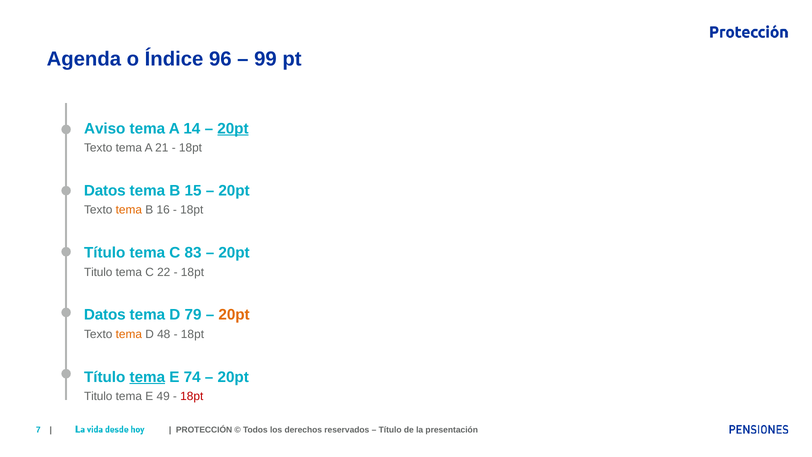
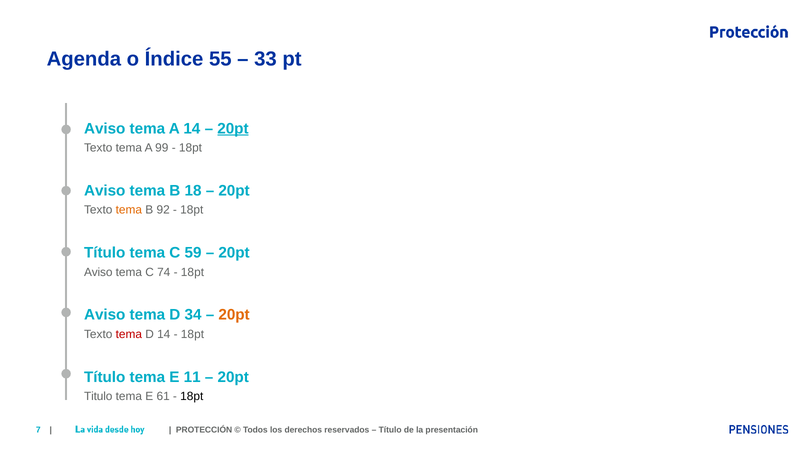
96: 96 -> 55 (220, 59)
99: 99 -> 33 (265, 59)
21: 21 -> 99 (162, 148)
Datos: Datos -> Aviso (105, 191)
15: 15 -> 18 (193, 191)
16: 16 -> 92 (163, 210)
83: 83 -> 59 (193, 253)
Titulo: Titulo -> Aviso (98, 272)
22: 22 -> 74 (164, 272)
Datos: Datos -> Aviso (105, 315)
79: 79 -> 34 (193, 315)
tema colour: orange -> red (129, 334)
D 48: 48 -> 14 (164, 334)
tema underline: present -> none (147, 377)
74: 74 -> 11 (192, 377)
49: 49 -> 61 (163, 396)
18pt colour: red -> black (192, 396)
